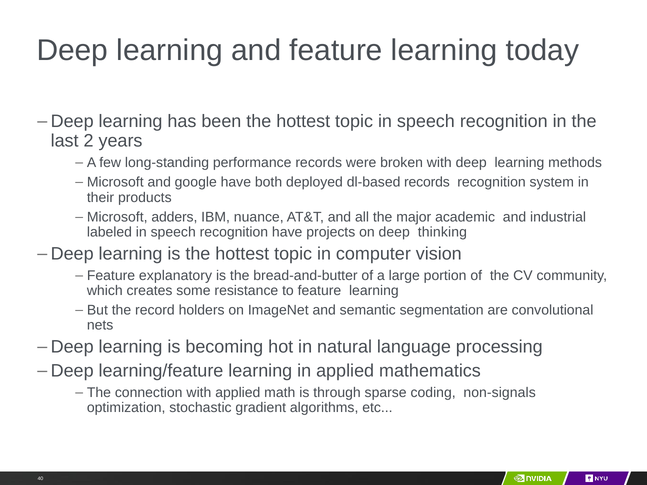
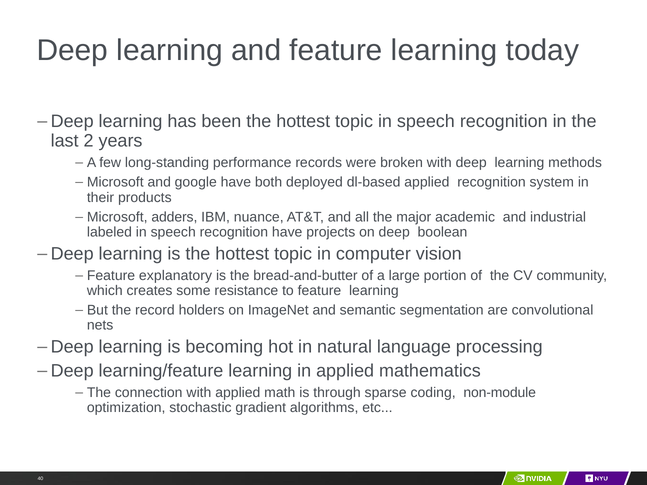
dl-based records: records -> applied (427, 182)
thinking: thinking -> boolean (442, 232)
non-signals: non-signals -> non-module (500, 393)
